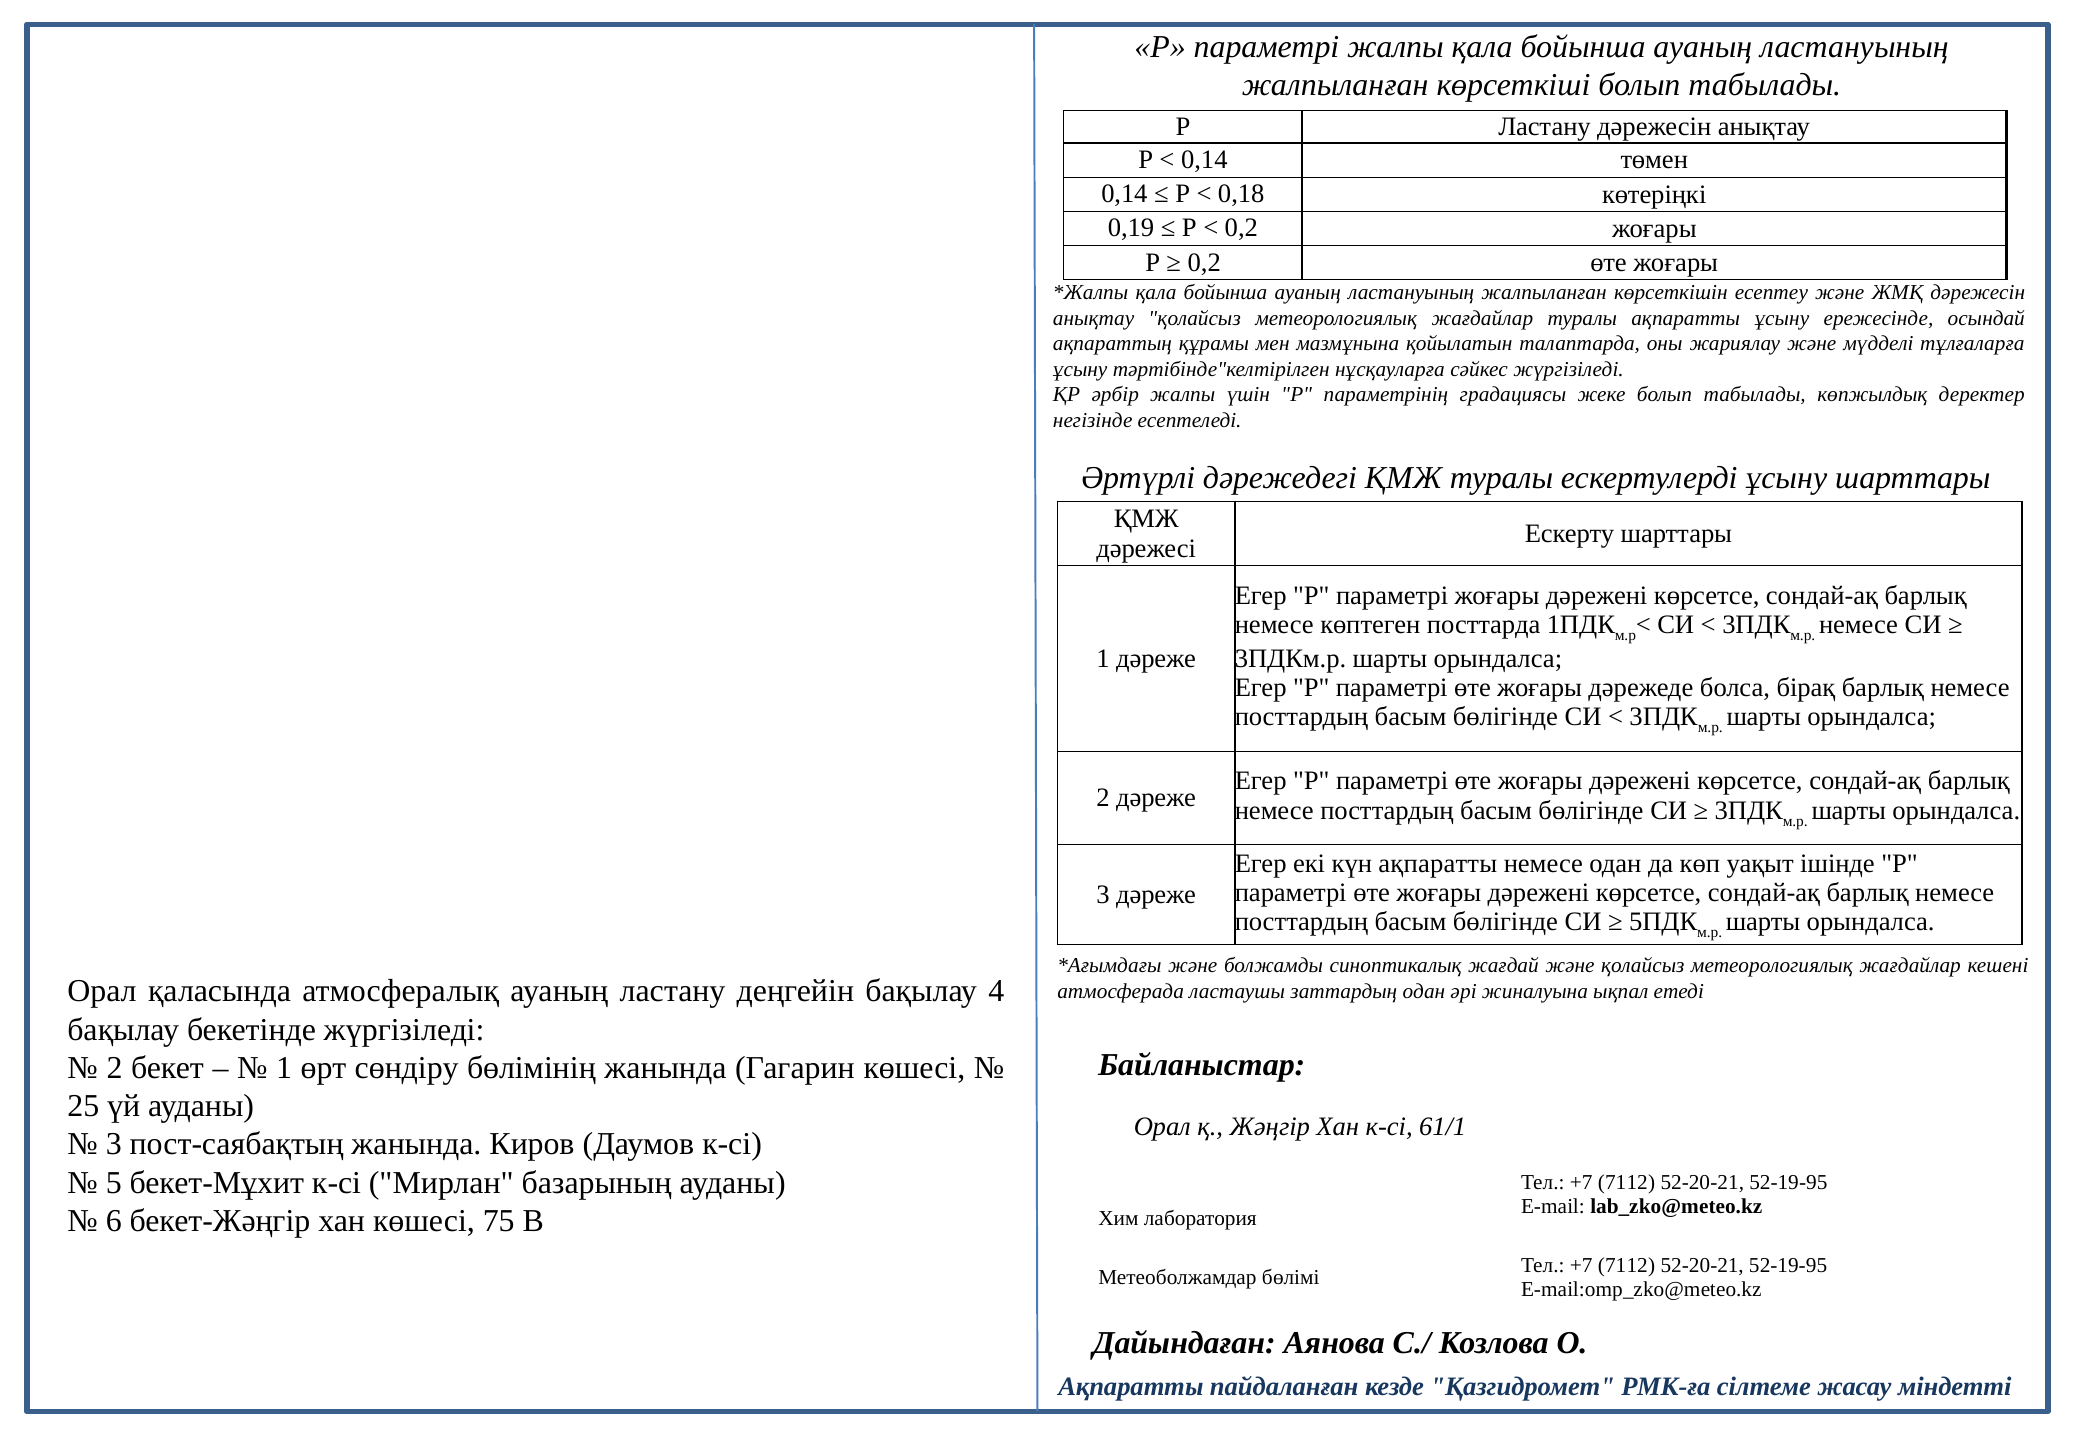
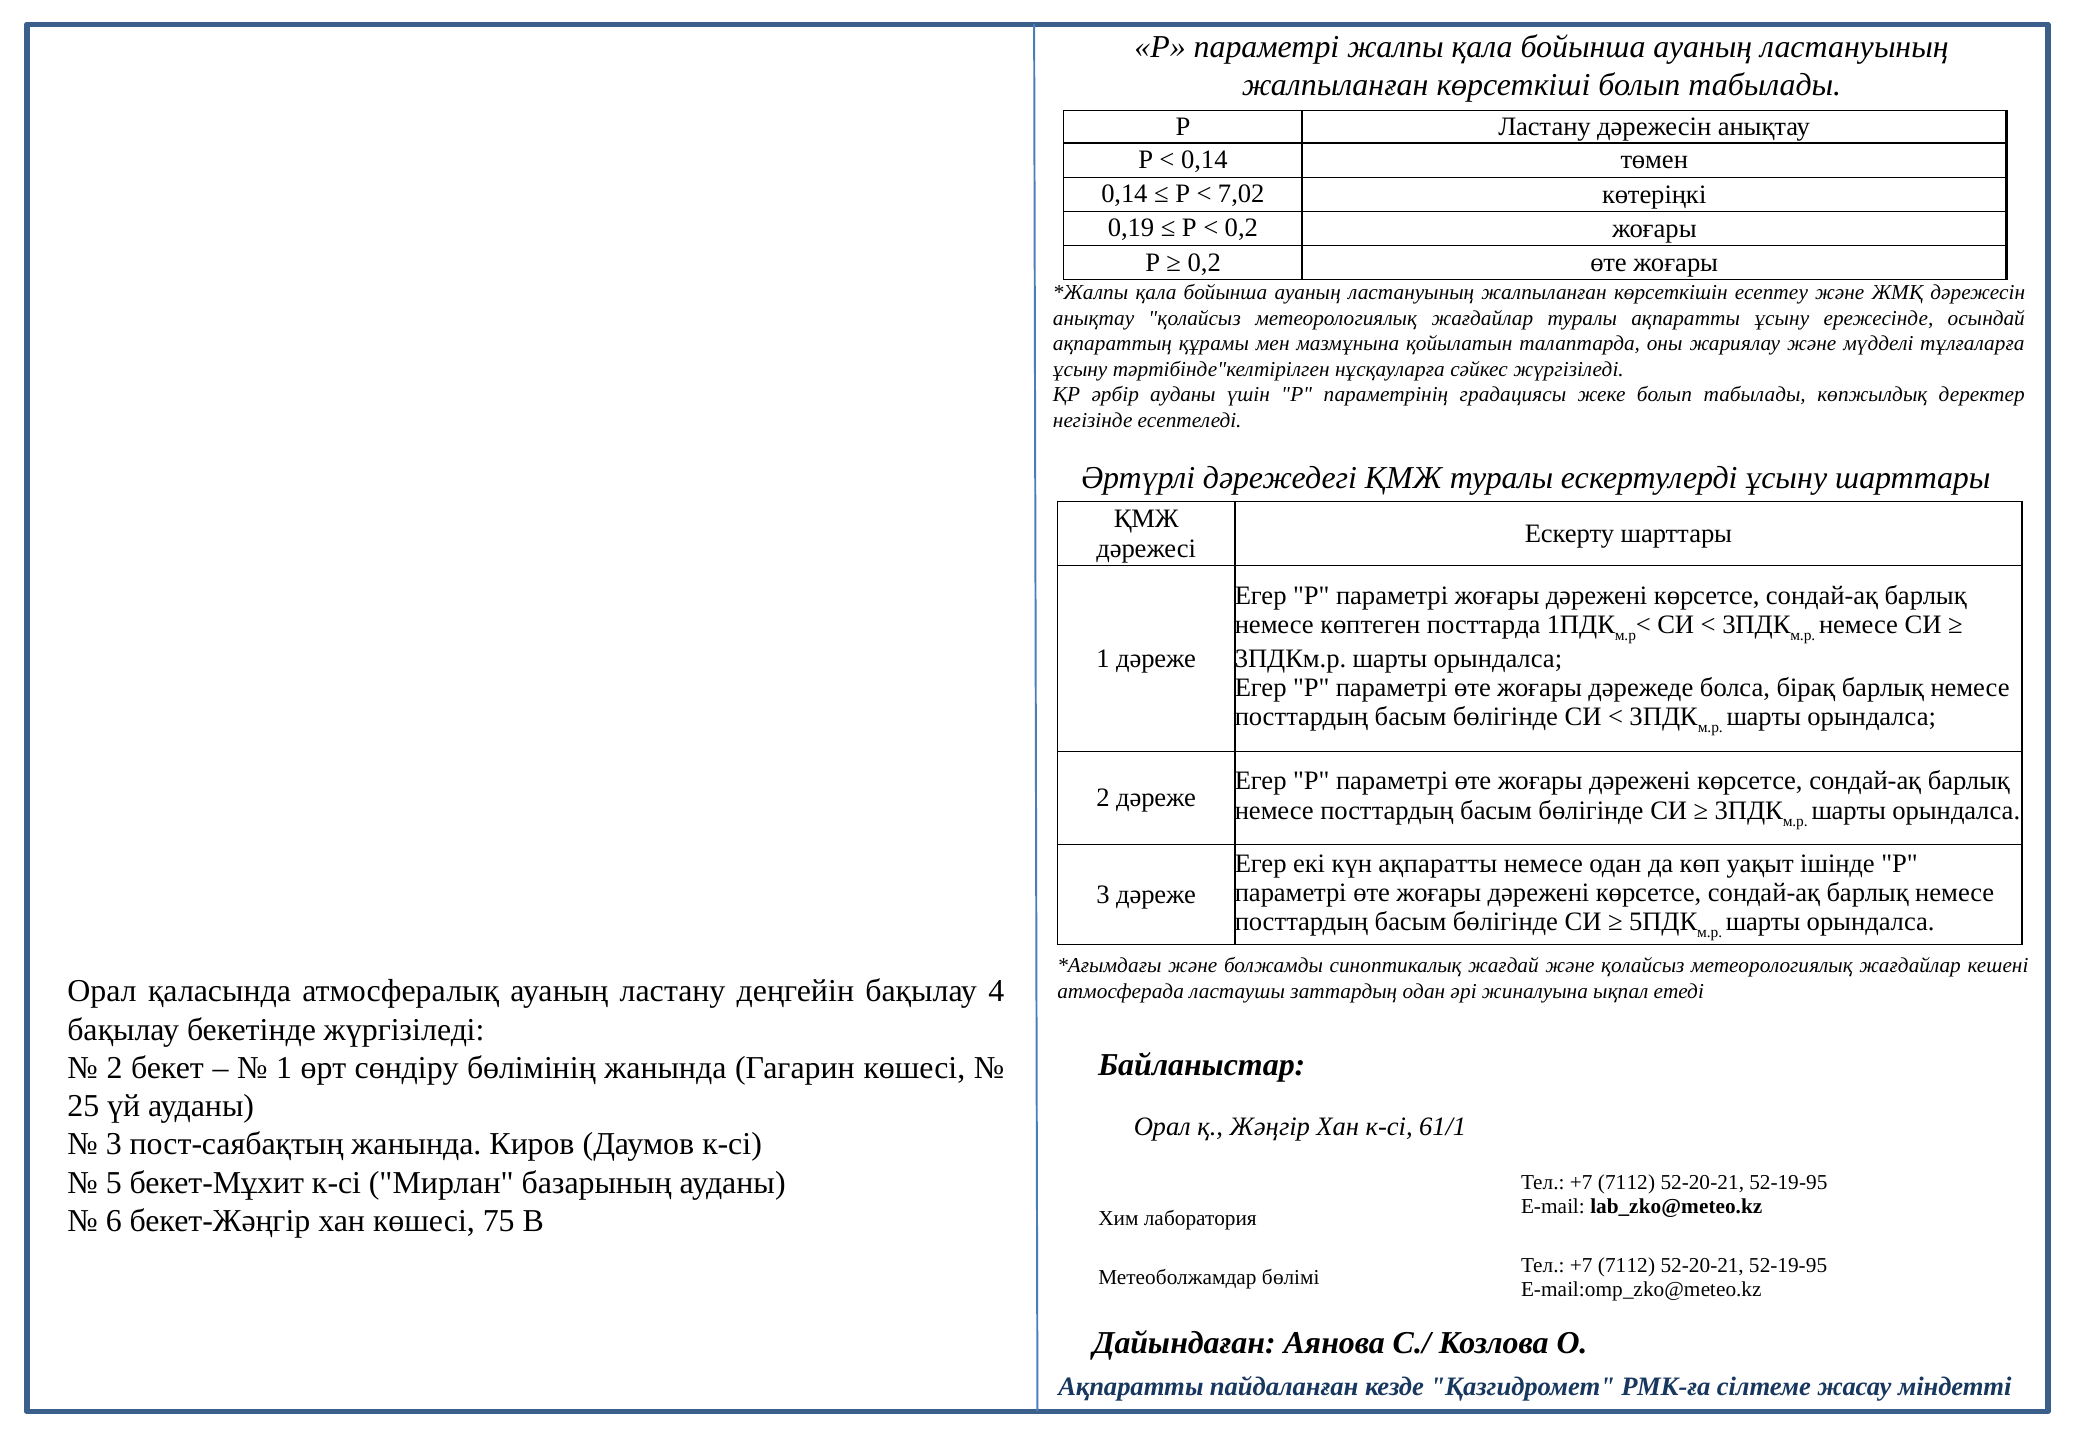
0,18: 0,18 -> 7,02 (1241, 194)
әрбір жалпы: жалпы -> ауданы (1183, 395)
